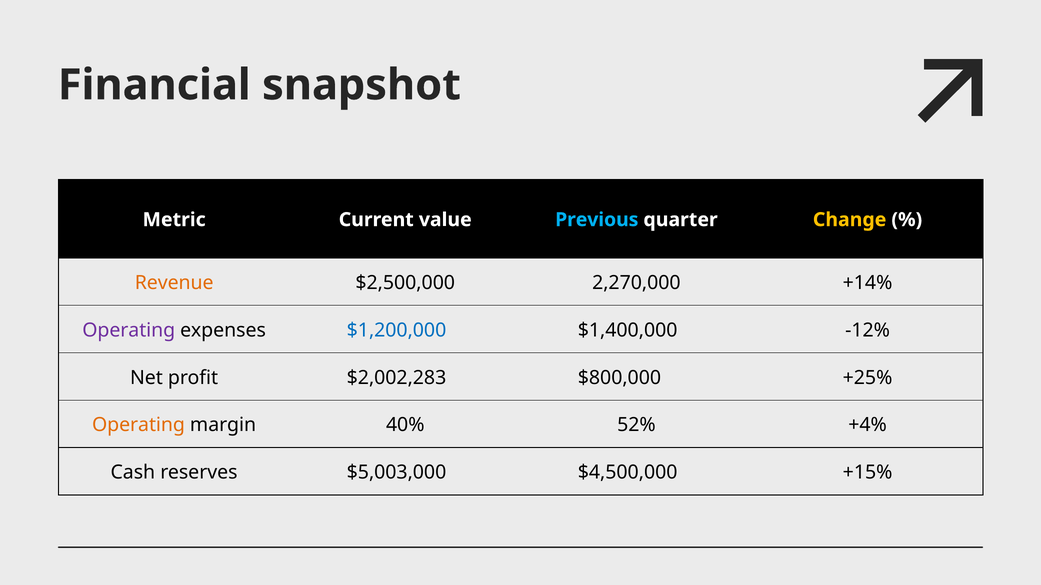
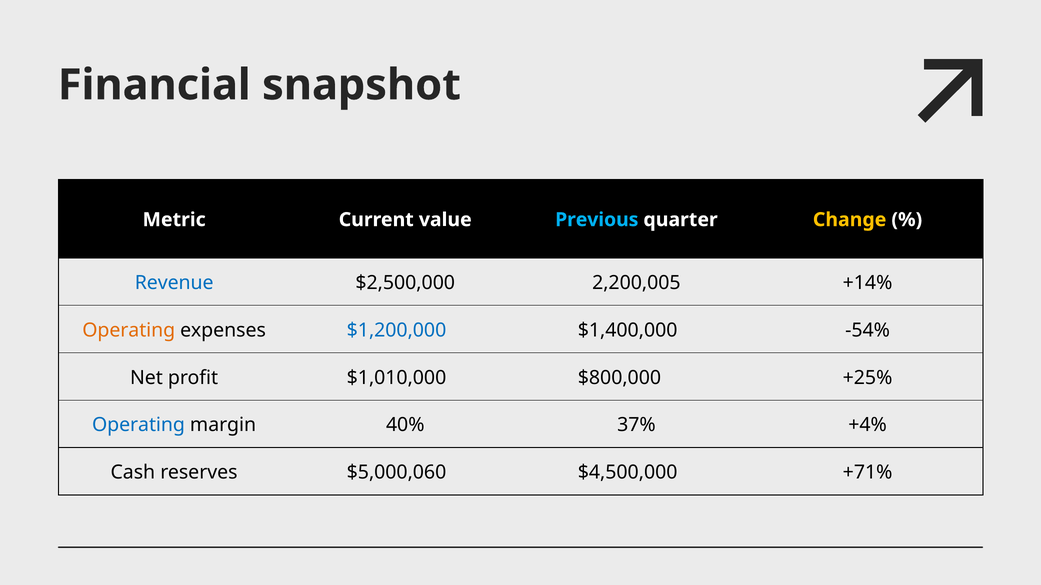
Revenue colour: orange -> blue (174, 283)
2,270,000: 2,270,000 -> 2,200,005 (636, 283)
Operating colour: purple -> orange (129, 330)
-12%: -12% -> -54% (868, 330)
$2,002,283: $2,002,283 -> $1,010,000 (397, 378)
Operating colour: orange -> blue (139, 425)
52%: 52% -> 37% (636, 425)
$5,003,000: $5,003,000 -> $5,000,060 (397, 473)
+15%: +15% -> +71% (868, 473)
